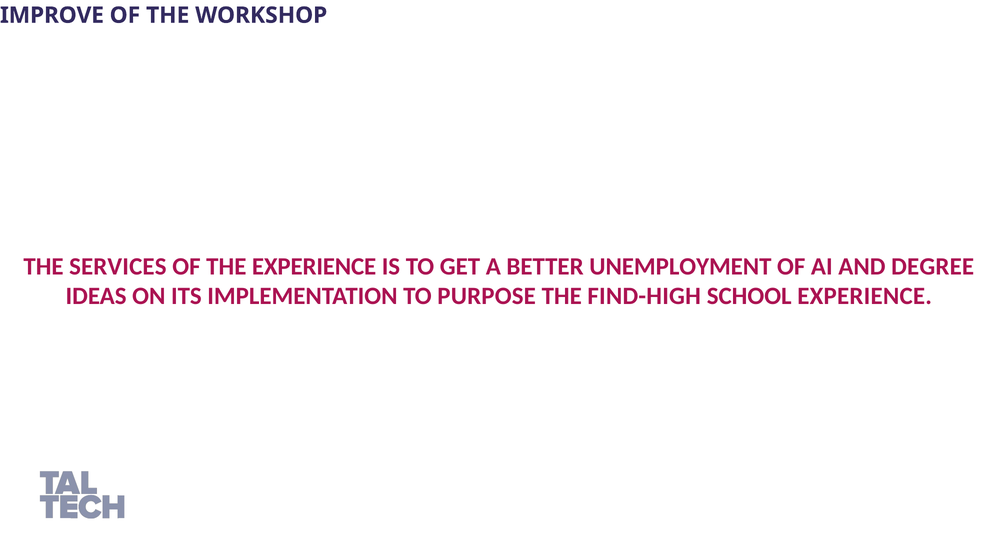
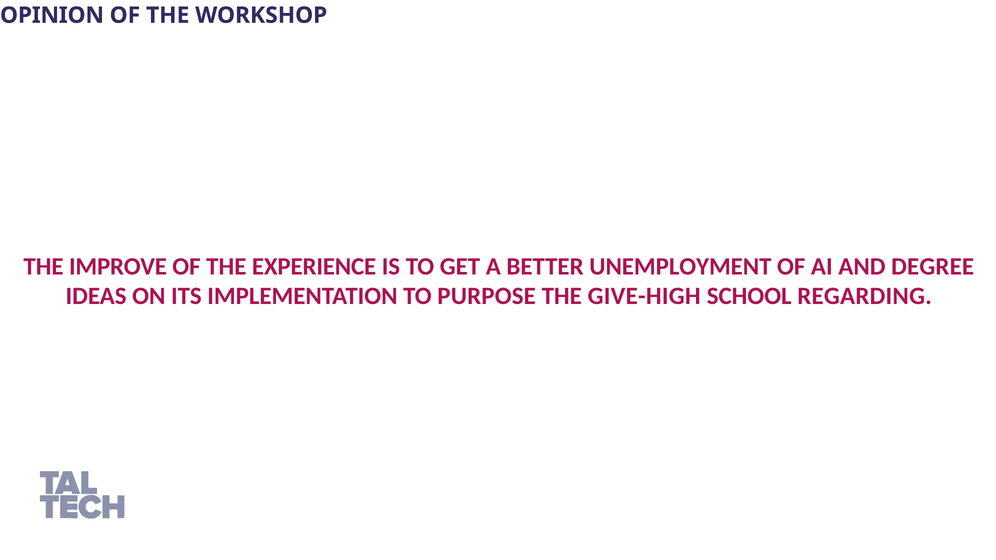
IMPROVE: IMPROVE -> OPINION (52, 15)
SERVICES: SERVICES -> IMPROVE (118, 267)
FIND-HIGH: FIND-HIGH -> GIVE-HIGH (644, 296)
SCHOOL EXPERIENCE: EXPERIENCE -> REGARDING (865, 296)
